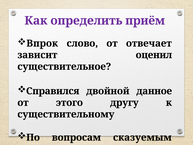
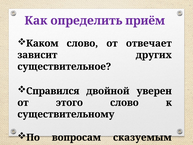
Впрок: Впрок -> Каком (42, 43)
оценил: оценил -> других (154, 55)
данное: данное -> уверен (154, 91)
этого другу: другу -> слово (124, 102)
